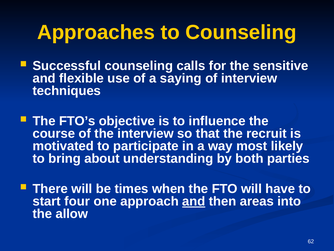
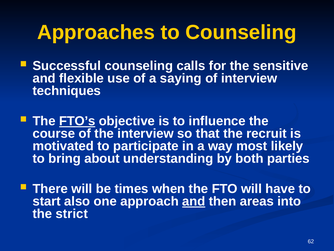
FTO’s underline: none -> present (77, 121)
four: four -> also (77, 201)
allow: allow -> strict (72, 213)
